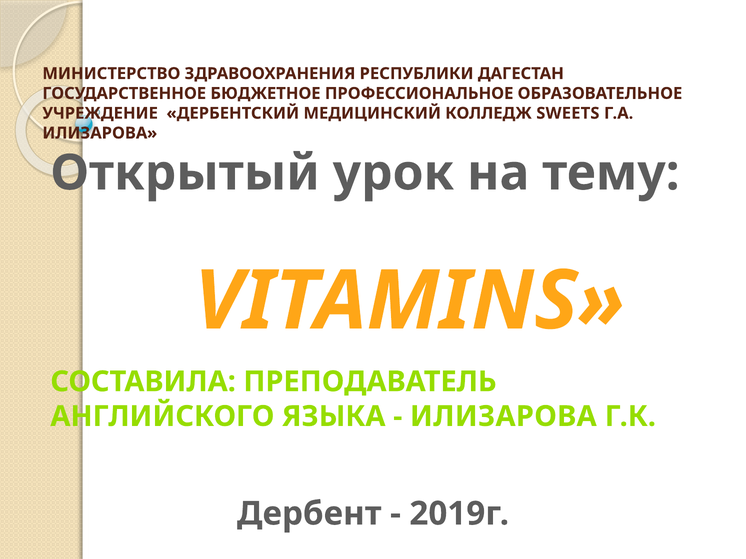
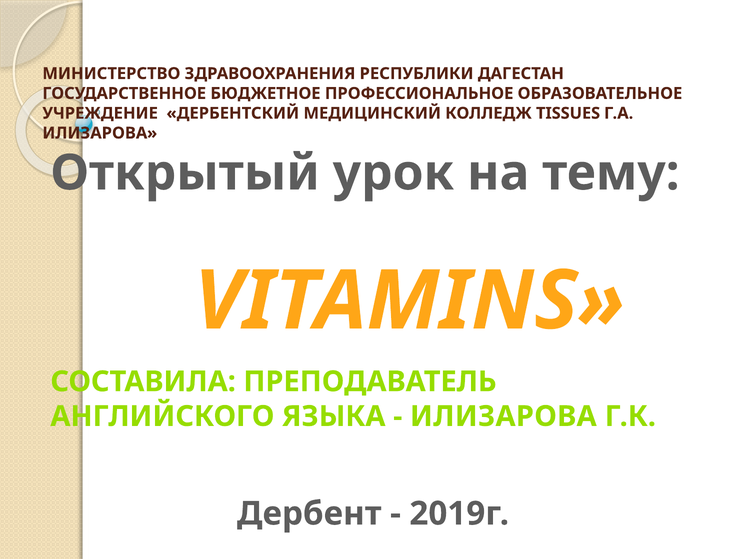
SWEETS: SWEETS -> TISSUES (568, 113)
